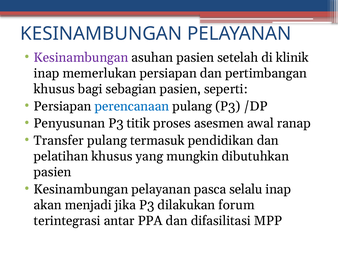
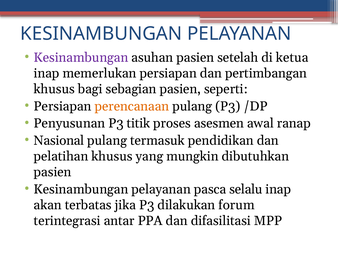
klinik: klinik -> ketua (292, 57)
perencanaan colour: blue -> orange (132, 106)
Transfer: Transfer -> Nasional (59, 140)
menjadi: menjadi -> terbatas (88, 205)
